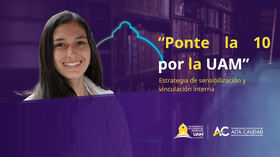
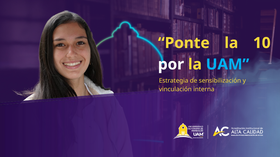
UAM colour: white -> light blue (228, 65)
